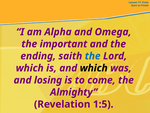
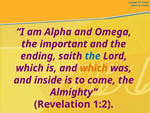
which colour: black -> orange (94, 68)
losing: losing -> inside (48, 80)
1:5: 1:5 -> 1:2 (103, 104)
